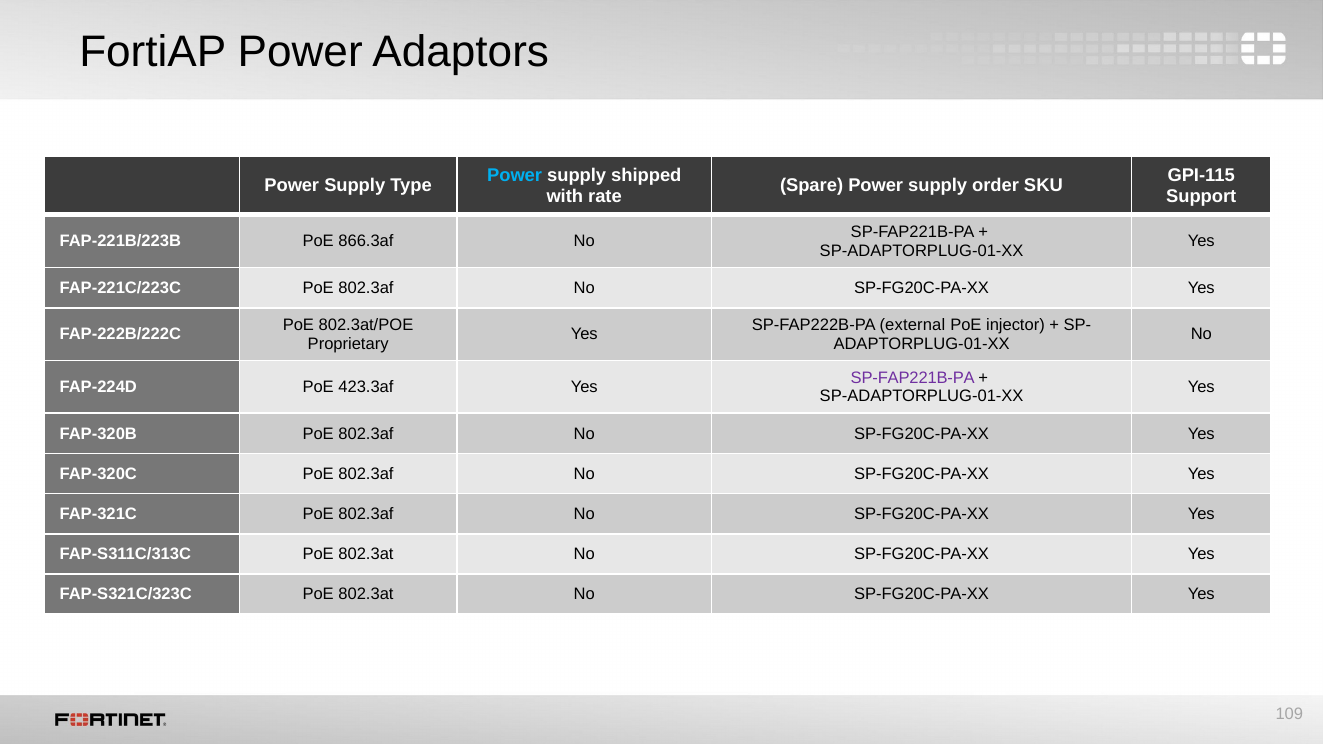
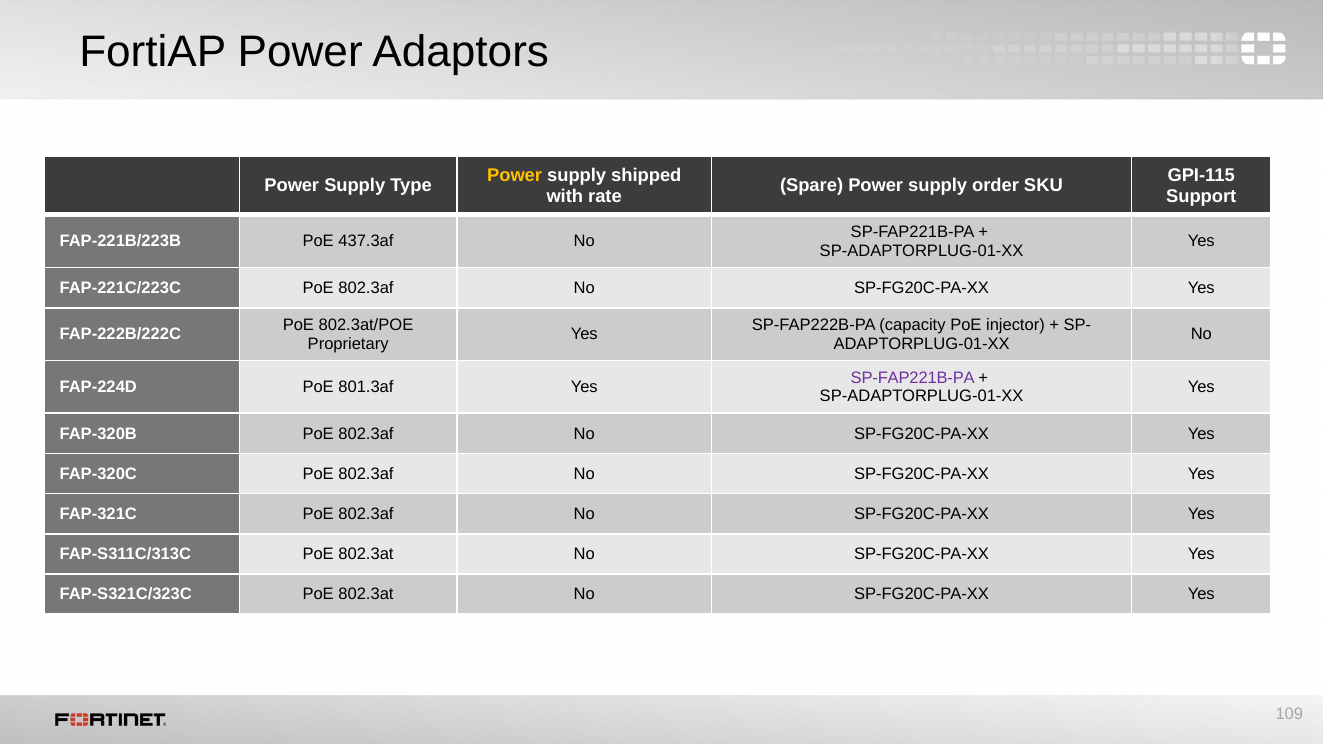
Power colour: light blue -> yellow (515, 176)
866.3af: 866.3af -> 437.3af (366, 241)
external: external -> capacity (913, 325)
423.3af: 423.3af -> 801.3af (366, 387)
